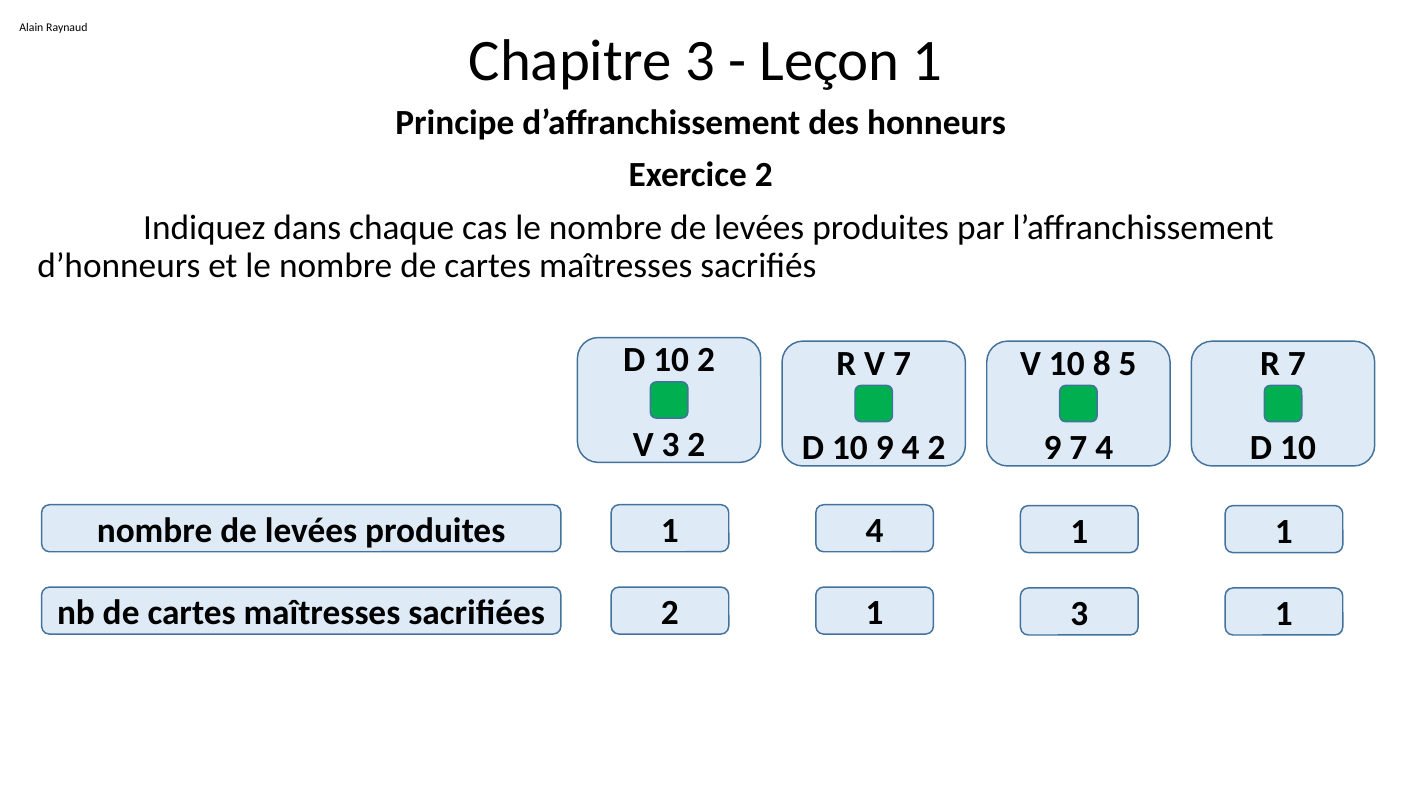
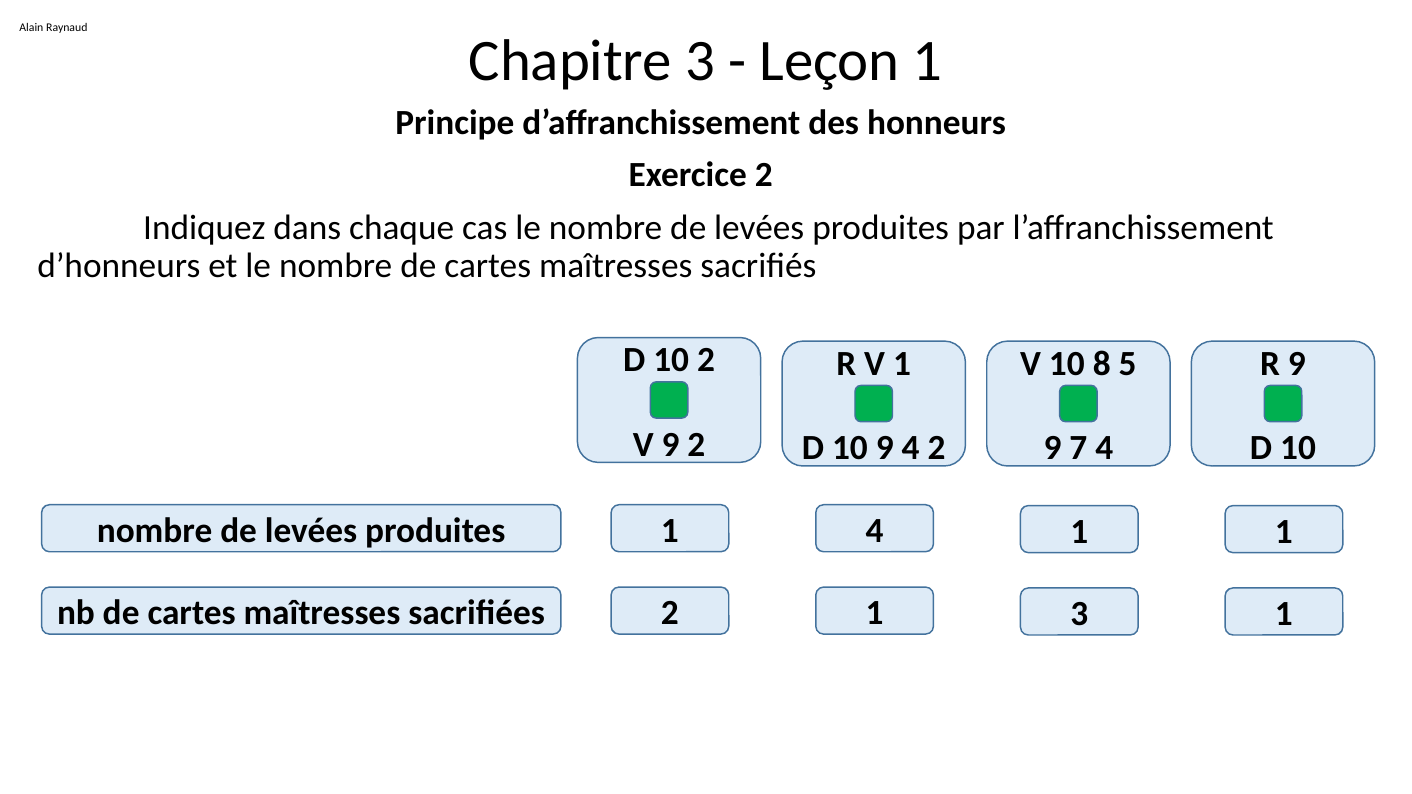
V 7: 7 -> 1 (902, 364)
R 7: 7 -> 9 (1297, 364)
V 3: 3 -> 9 (670, 445)
